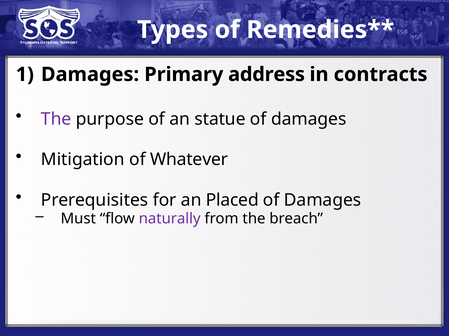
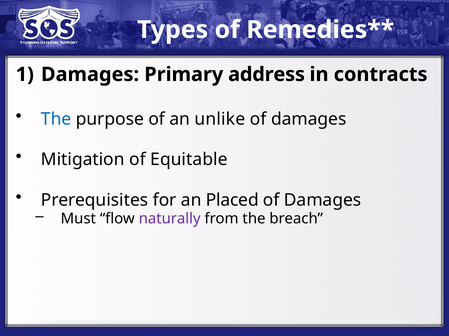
The colour: purple -> blue (56, 119)
statue: statue -> unlike (220, 119)
Whatever: Whatever -> Equitable (189, 160)
